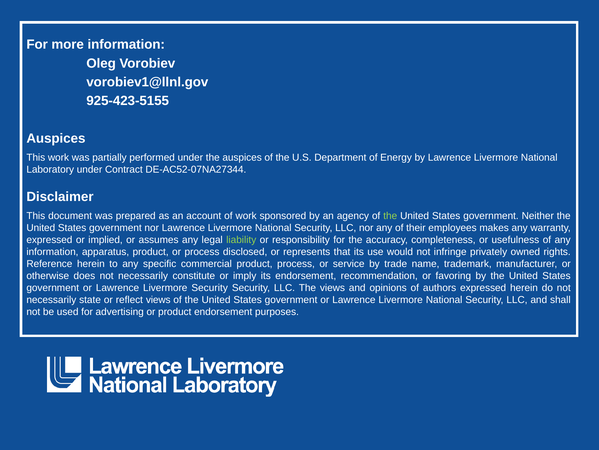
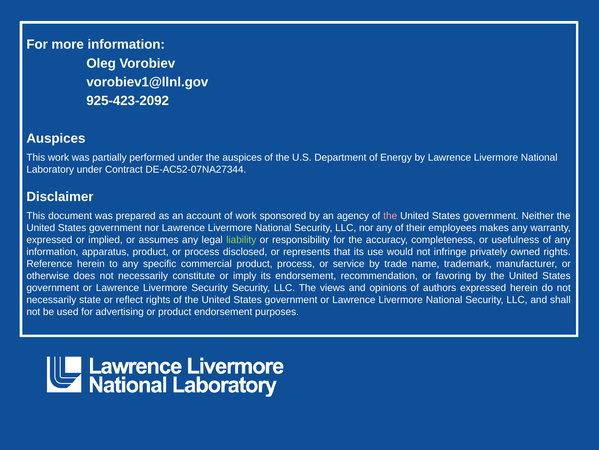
925-423-5155: 925-423-5155 -> 925-423-2092 (128, 101)
the colour: light green -> pink (390, 215)
reflect views: views -> rights (158, 299)
